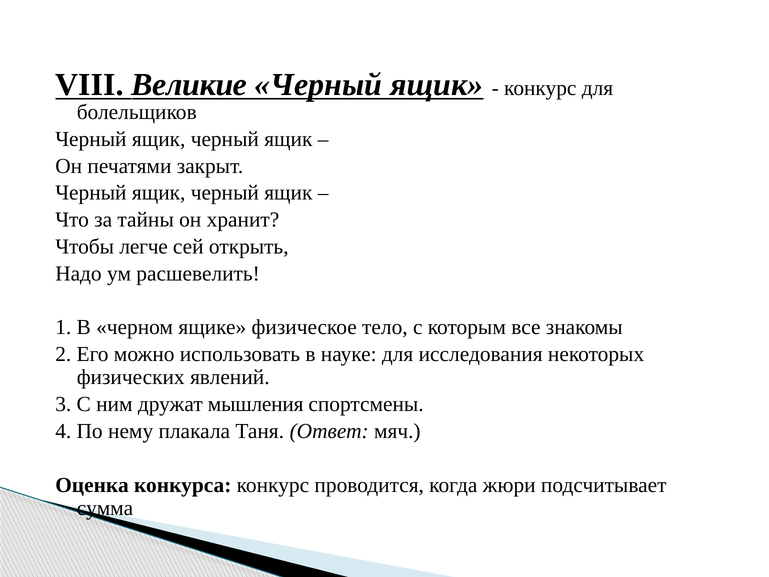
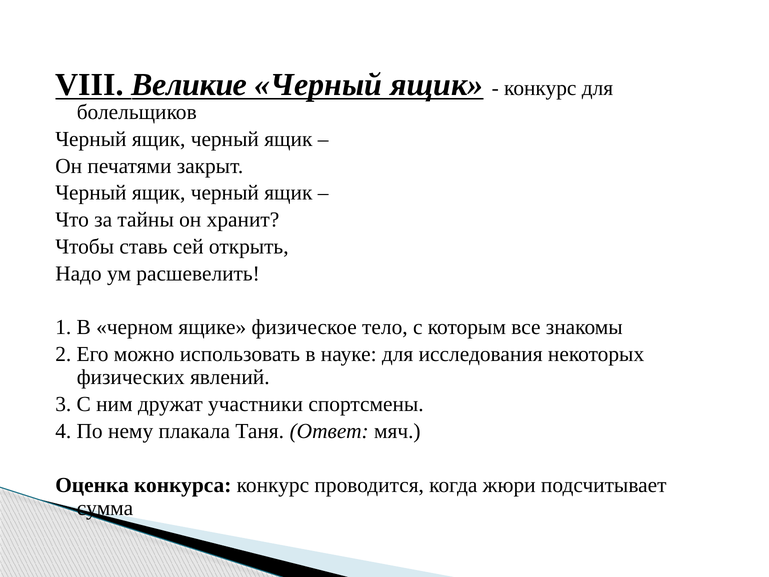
легче: легче -> ставь (144, 247)
мышления: мышления -> участники (256, 404)
